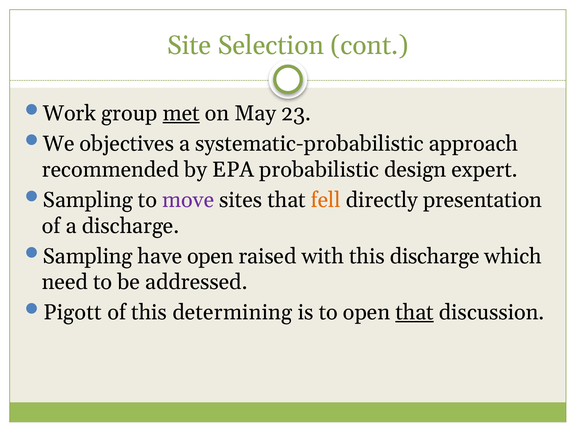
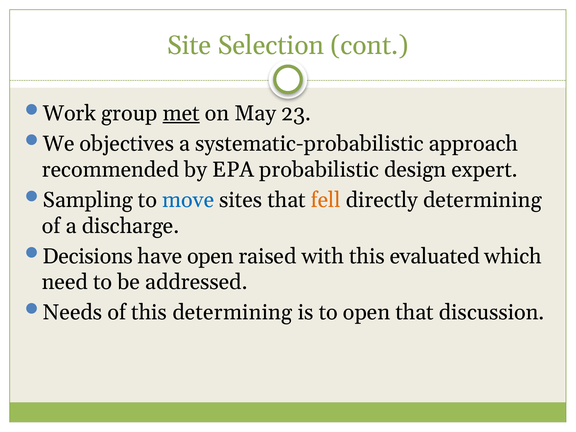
move colour: purple -> blue (188, 200)
directly presentation: presentation -> determining (482, 200)
Sampling: Sampling -> Decisions (88, 256)
this discharge: discharge -> evaluated (435, 256)
Pigott: Pigott -> Needs (73, 312)
that underline: present -> none (415, 312)
